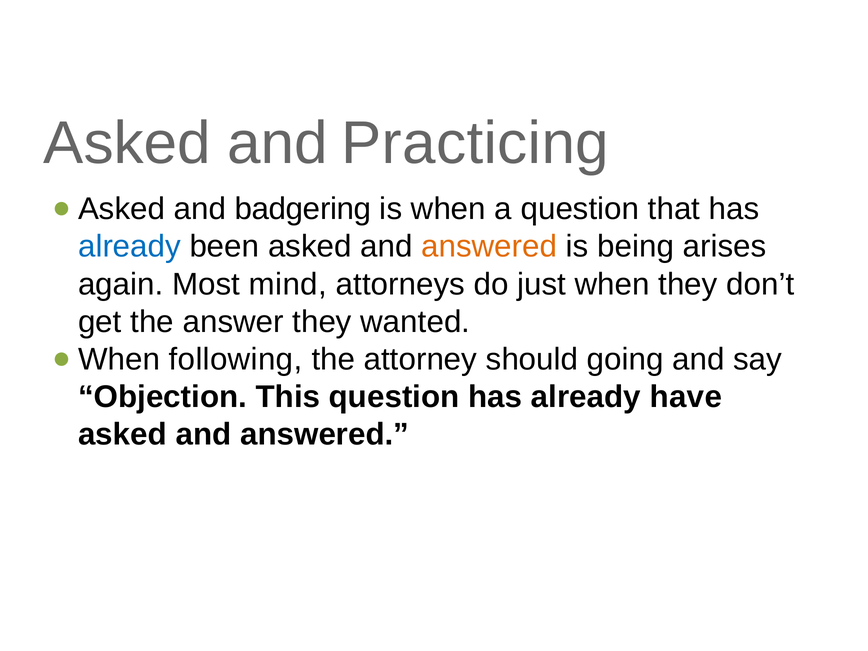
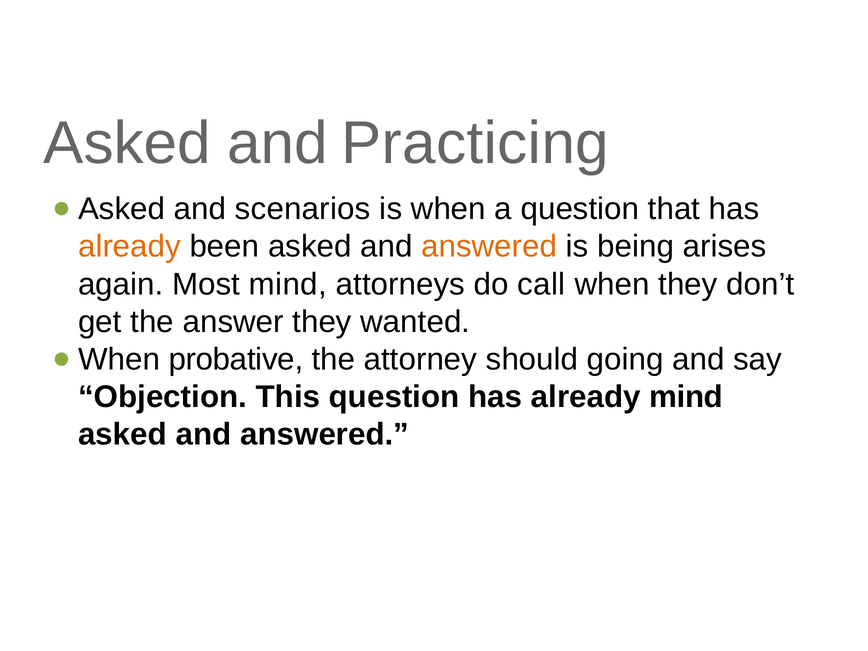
badgering: badgering -> scenarios (303, 209)
already colour: blue -> orange (130, 247)
just: just -> call (541, 284)
following: following -> probative (236, 359)
already have: have -> mind (686, 397)
